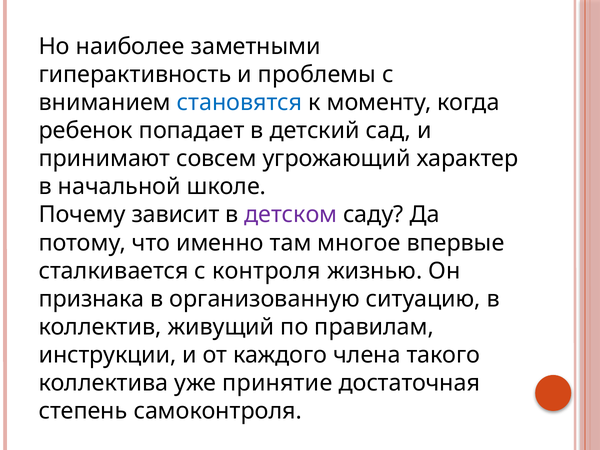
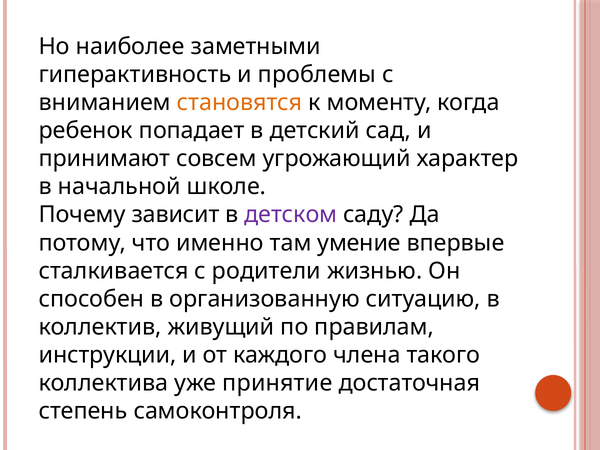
становятся colour: blue -> orange (240, 103)
многое: многое -> умение (359, 243)
контроля: контроля -> родители (266, 271)
признака: признака -> способен (91, 299)
